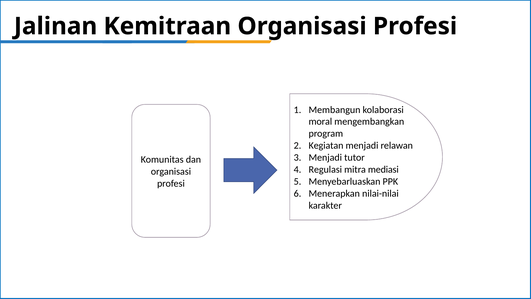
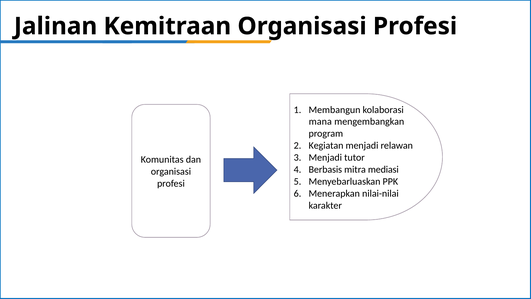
moral: moral -> mana (320, 122)
Regulasi: Regulasi -> Berbasis (325, 169)
